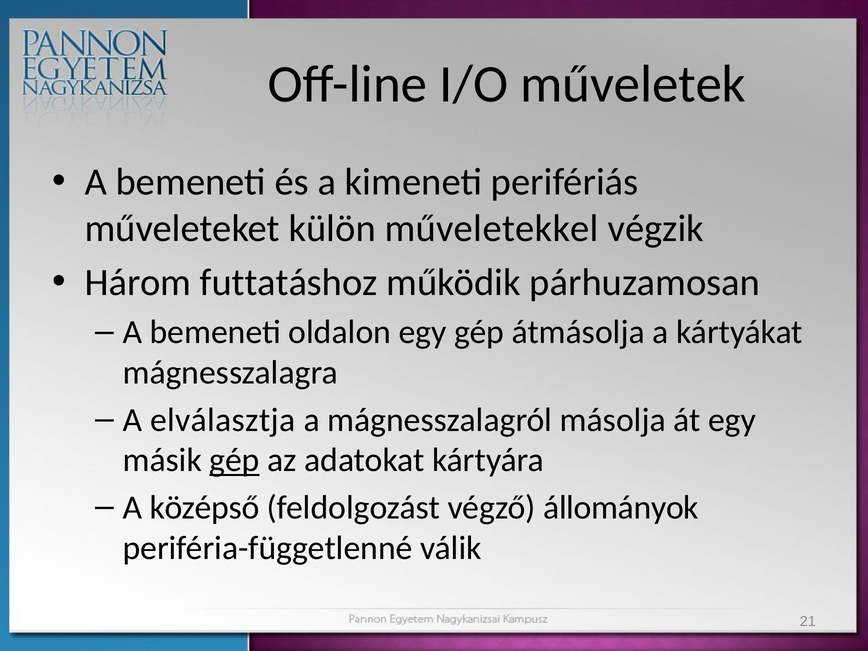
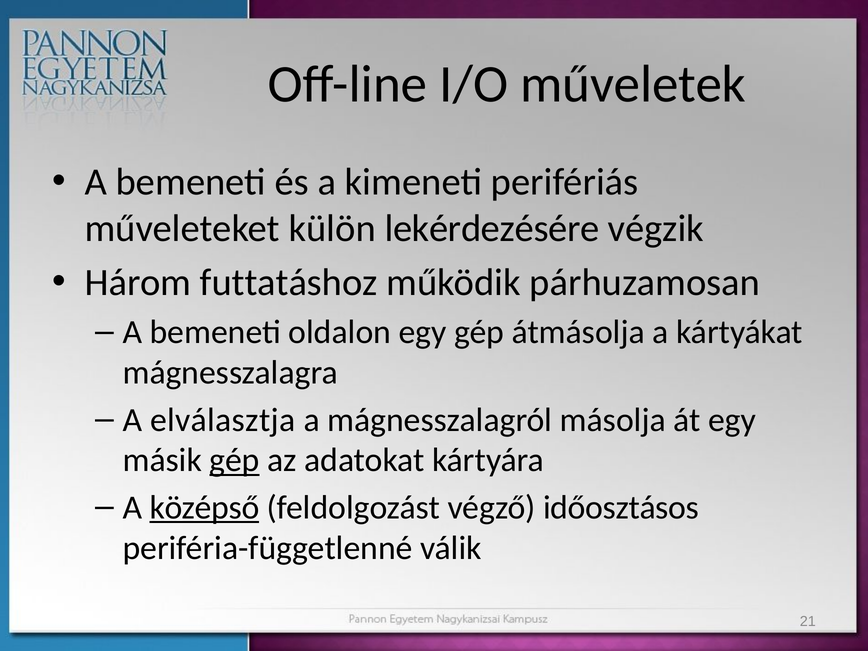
műveletekkel: műveletekkel -> lekérdezésére (492, 228)
középső underline: none -> present (205, 508)
állományok: állományok -> időosztásos (621, 508)
